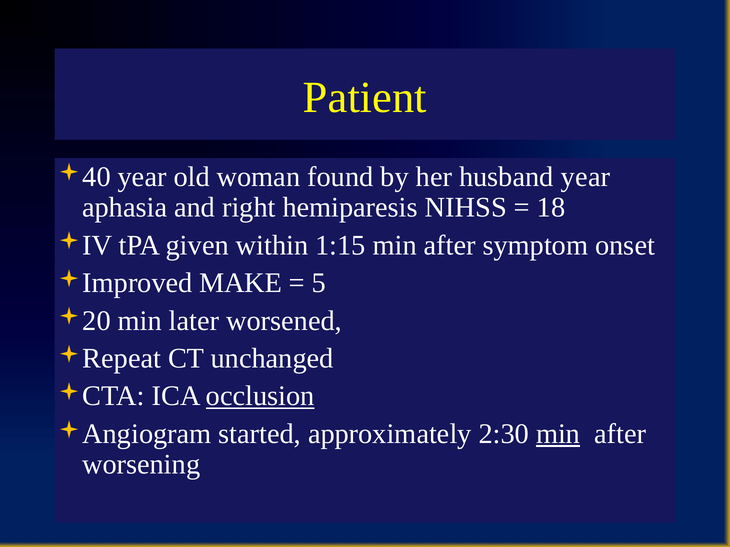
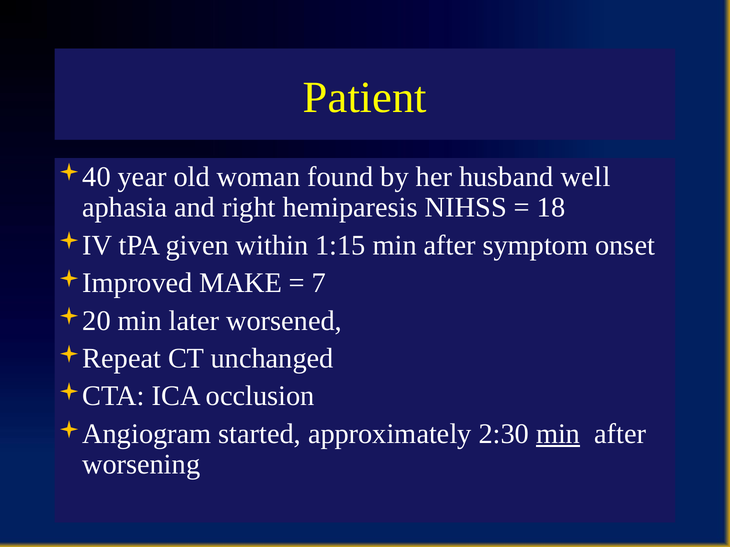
husband year: year -> well (586, 177)
5: 5 -> 7 (319, 283)
occlusion underline: present -> none (260, 396)
